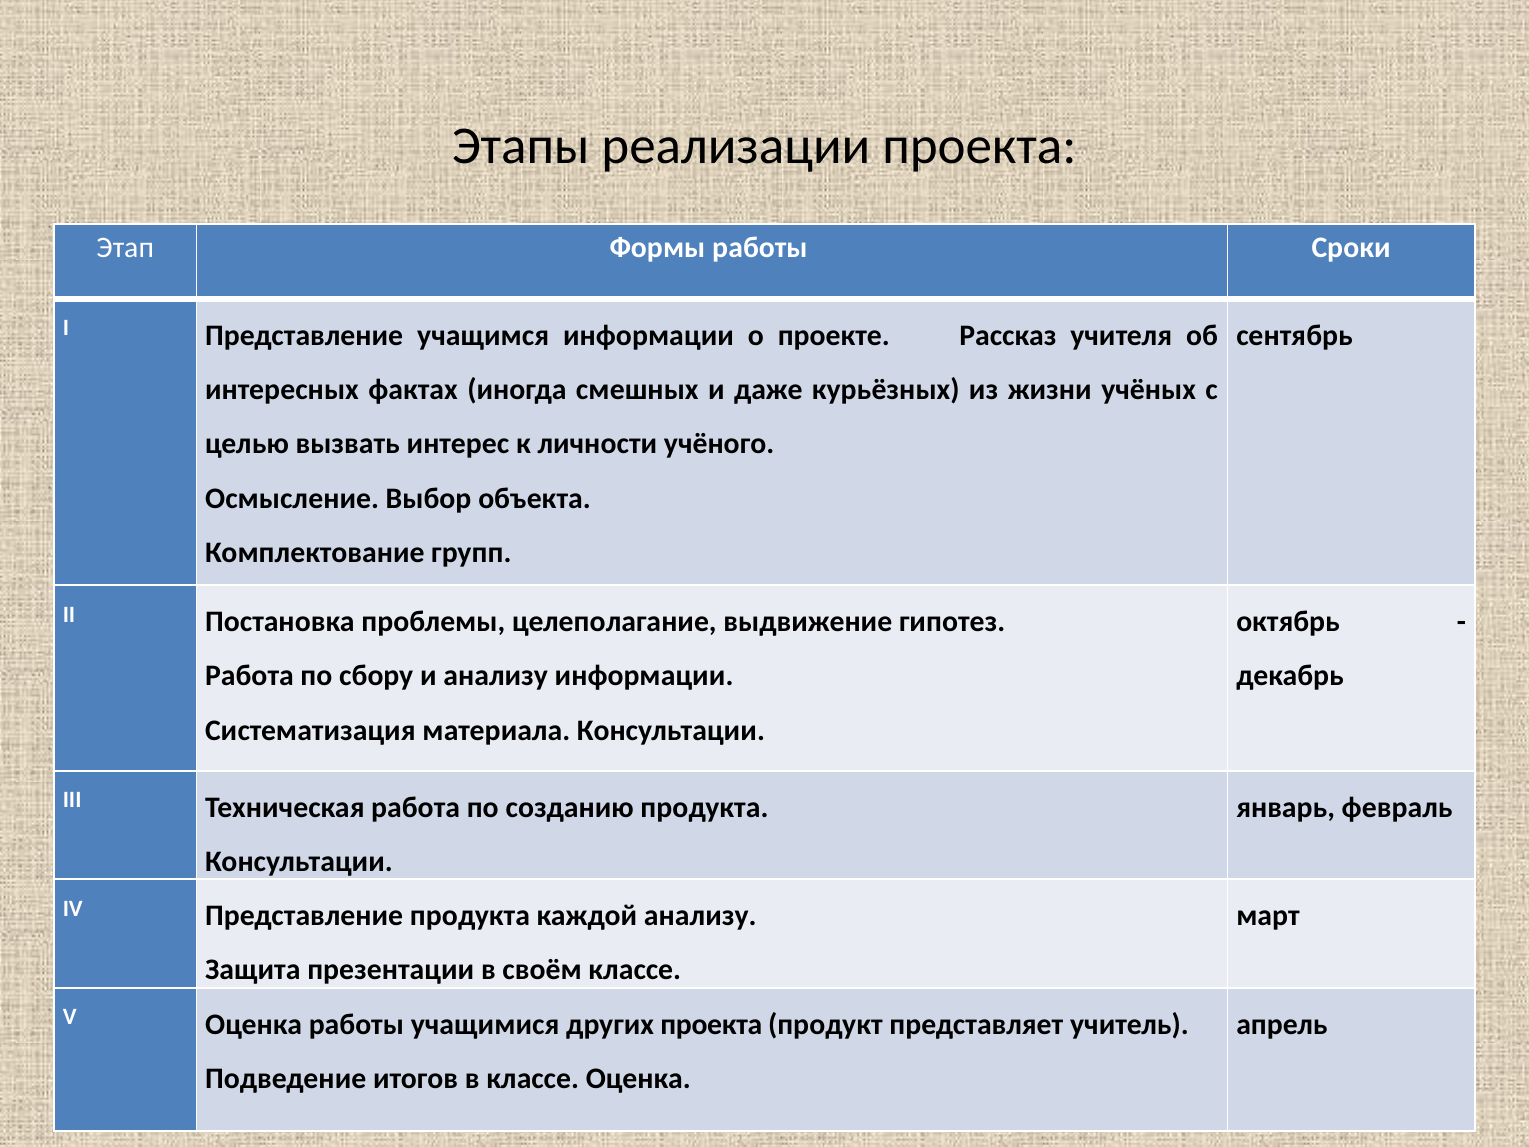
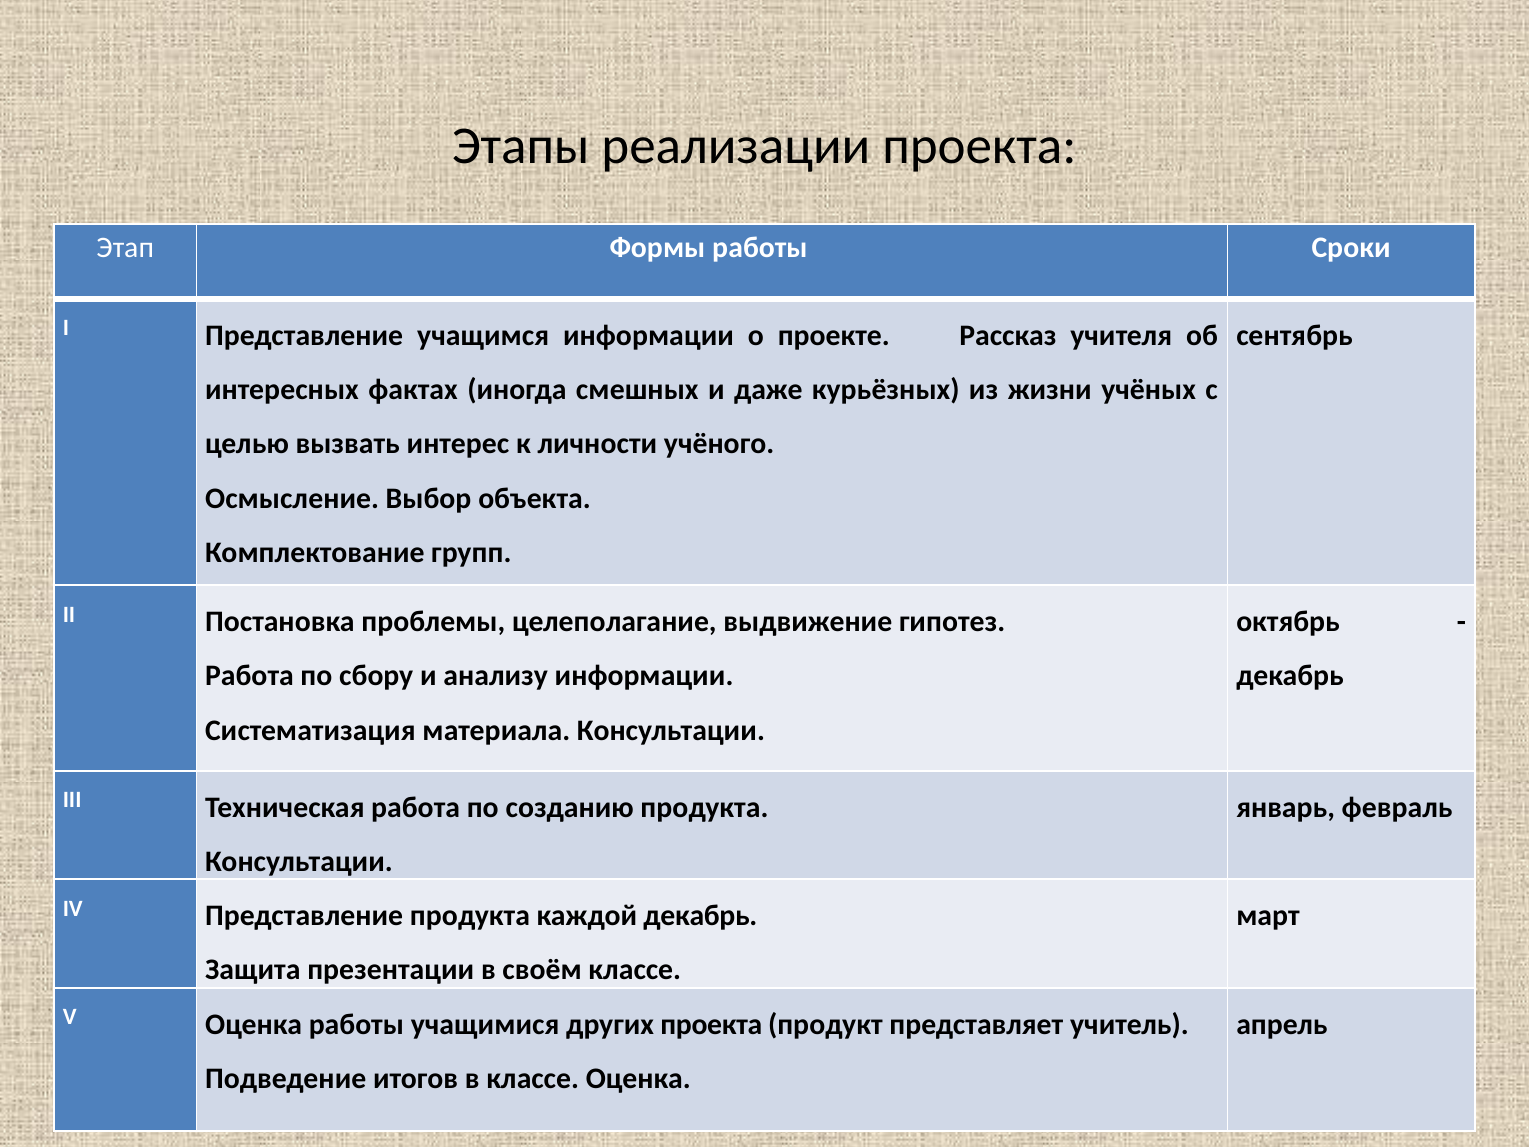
каждой анализу: анализу -> декабрь (700, 916)
